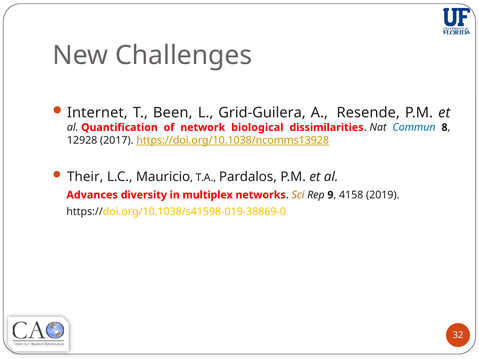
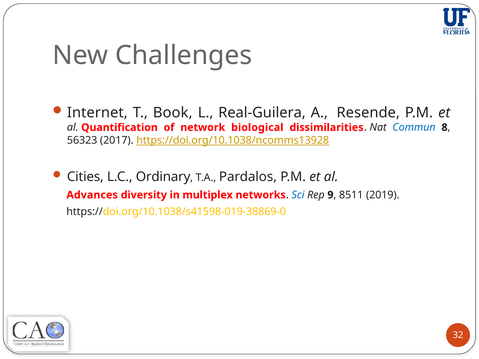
Been: Been -> Book (173, 113)
Grid-Guilera: Grid-Guilera -> Real-Guilera (262, 113)
12928: 12928 -> 56323 (82, 140)
Their: Their -> Cities (85, 177)
Mauricio: Mauricio -> Ordinary (163, 177)
Sci colour: orange -> blue (298, 195)
4158: 4158 -> 8511 (351, 195)
